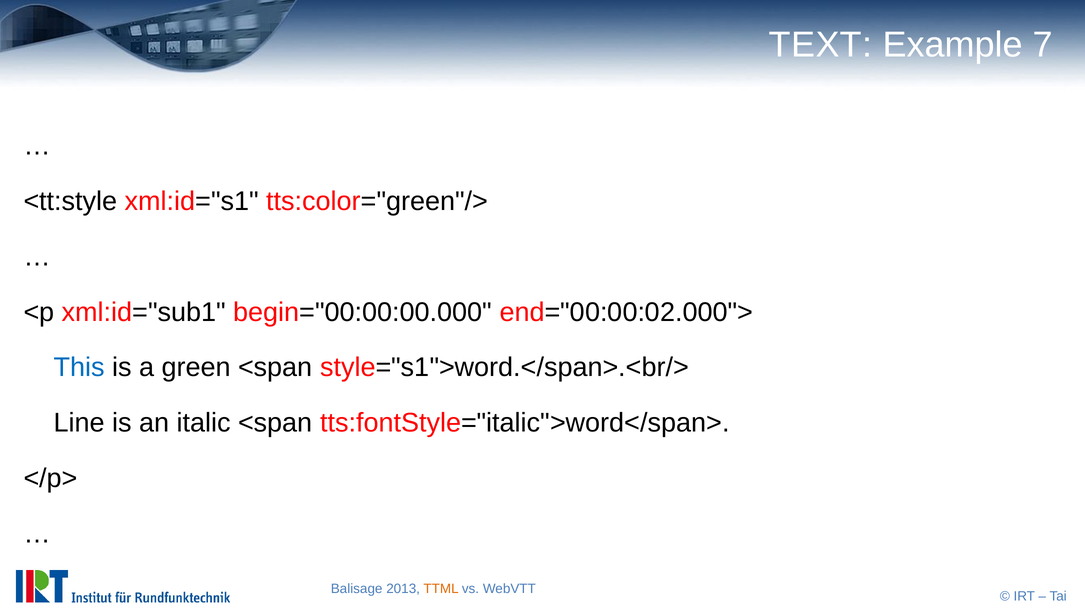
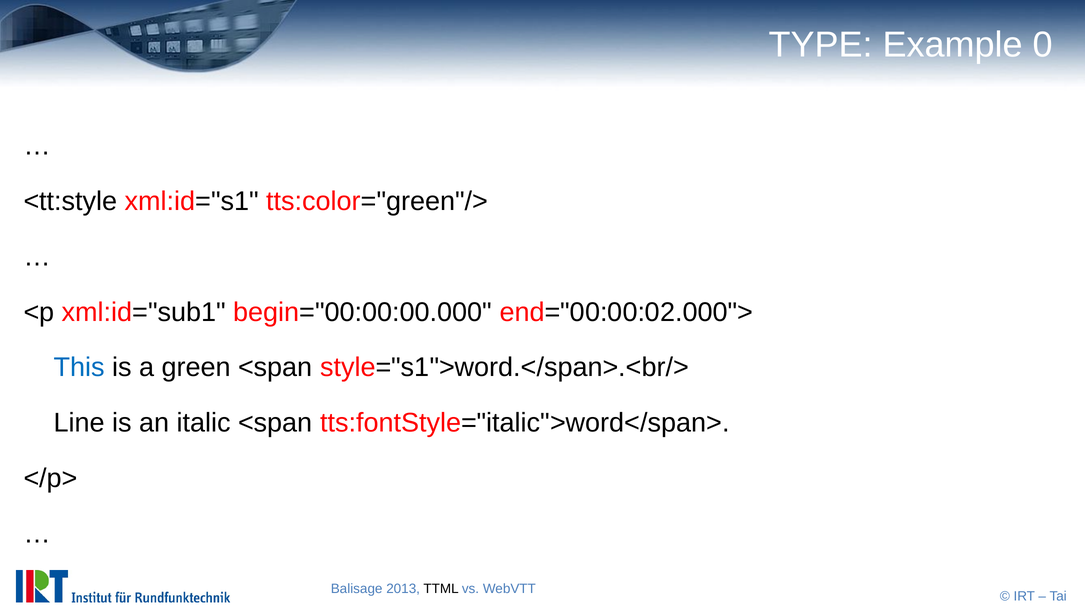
TEXT: TEXT -> TYPE (821, 45)
7: 7 -> 0 (1043, 45)
TTML colour: orange -> black (441, 589)
